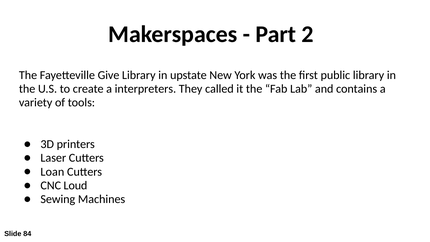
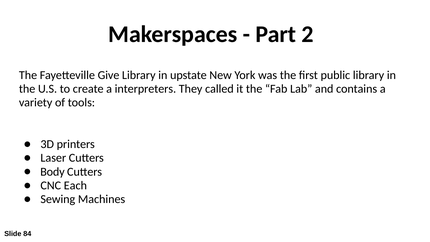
Loan: Loan -> Body (52, 172)
Loud: Loud -> Each (75, 185)
